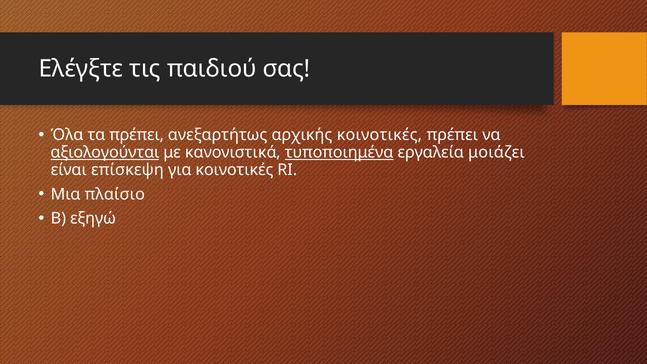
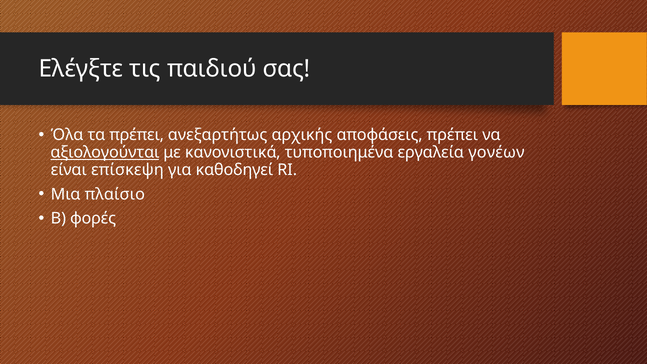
αρχικής κοινοτικές: κοινοτικές -> αποφάσεις (380, 135)
τυποποιημένα underline: present -> none (339, 152)
μοιάζει: μοιάζει -> γονέων (496, 152)
για κοινοτικές: κοινοτικές -> καθοδηγεί (234, 170)
εξηγώ: εξηγώ -> φορές (93, 218)
